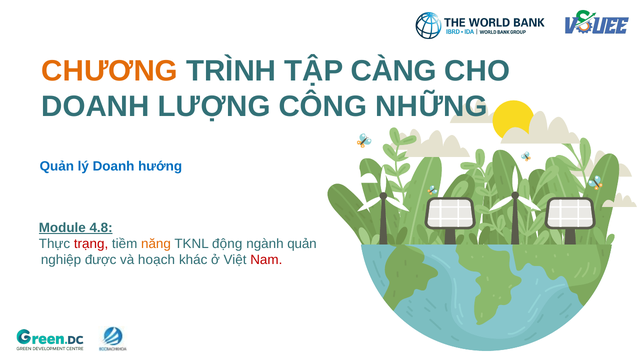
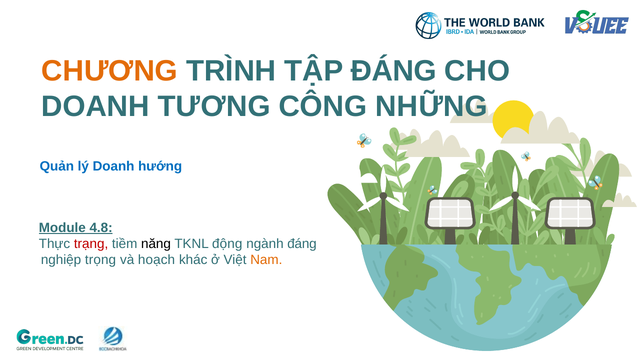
TẬP CÀNG: CÀNG -> ĐÁNG (394, 71)
LƯỢNG: LƯỢNG -> TƯƠNG (214, 107)
năng colour: orange -> black (156, 244)
ngành quản: quản -> đáng (302, 244)
được: được -> trọng (101, 260)
Nam colour: red -> orange (266, 260)
